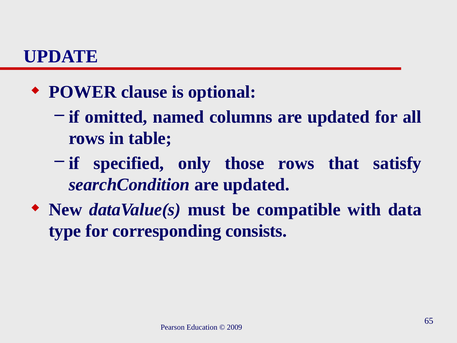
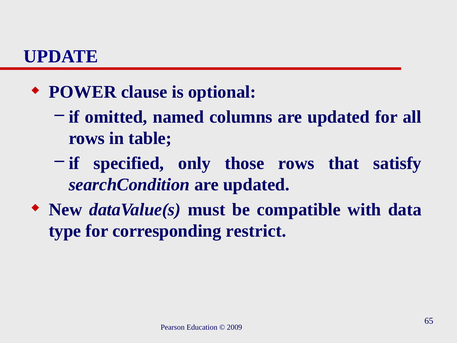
consists: consists -> restrict (256, 231)
